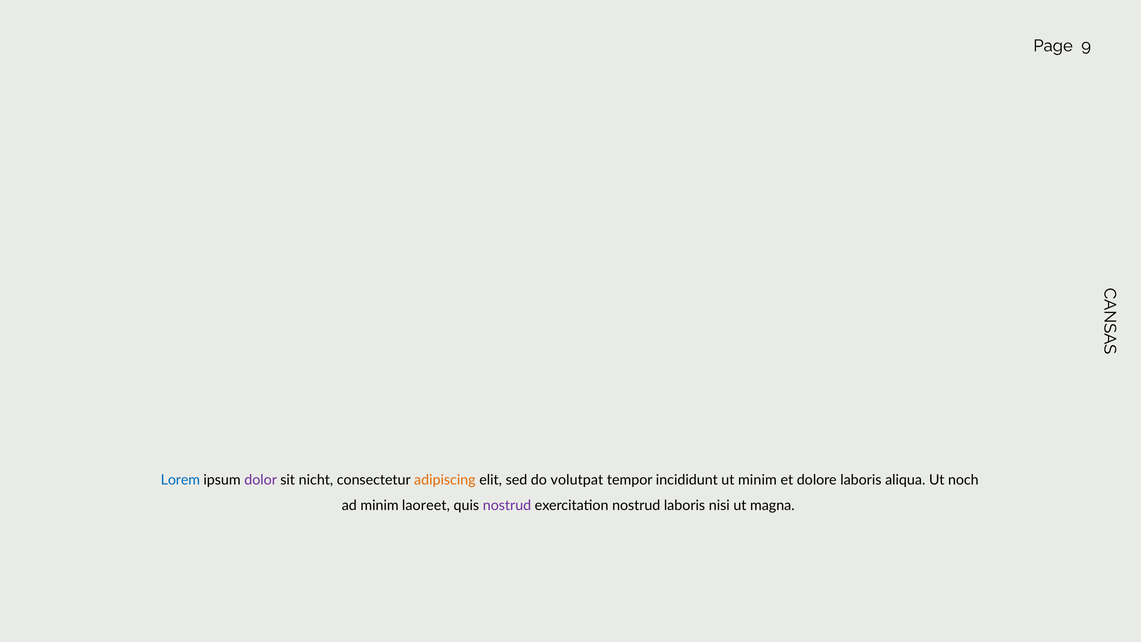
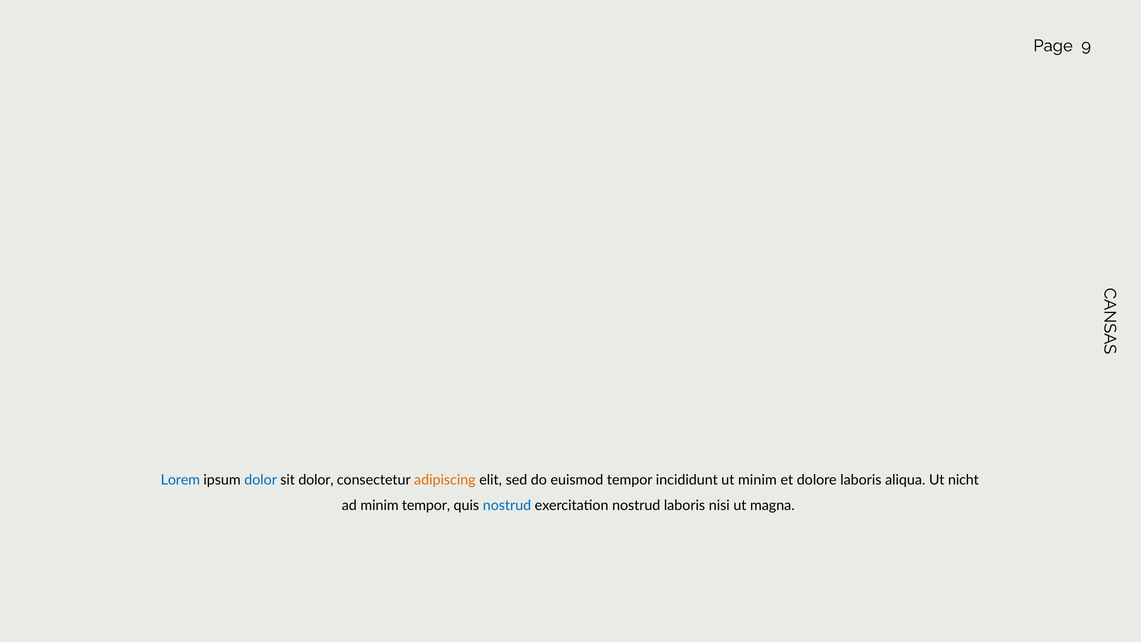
dolor colour: purple -> blue (261, 480)
sit nicht: nicht -> dolor (316, 480)
volutpat: volutpat -> euismod (577, 480)
noch: noch -> nicht (963, 480)
minim laoreet: laoreet -> tempor (426, 506)
nostrud colour: purple -> blue (507, 506)
